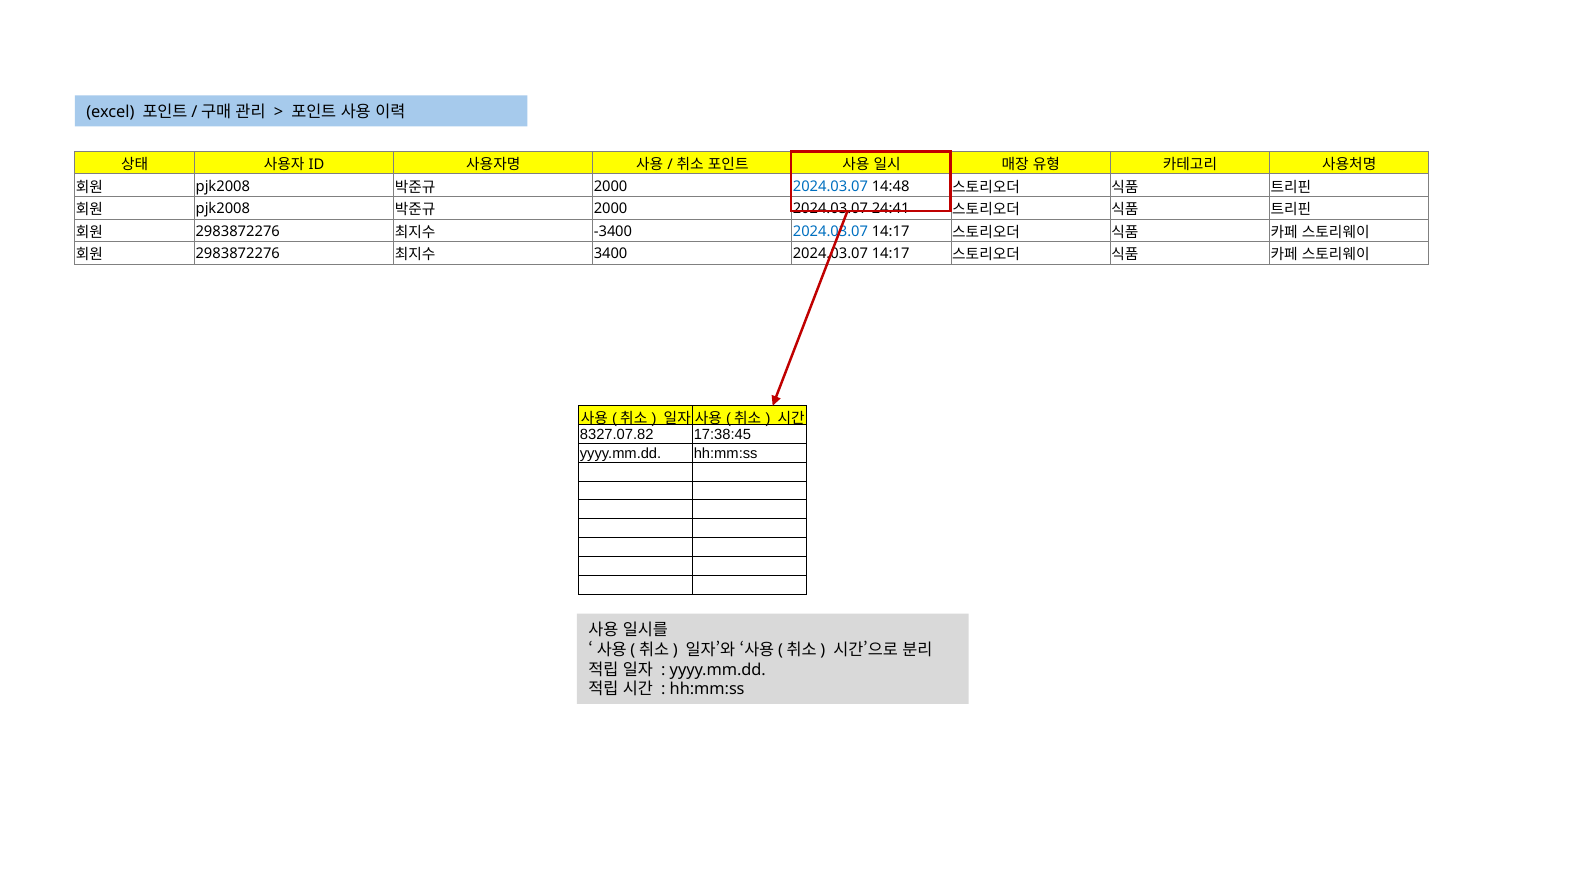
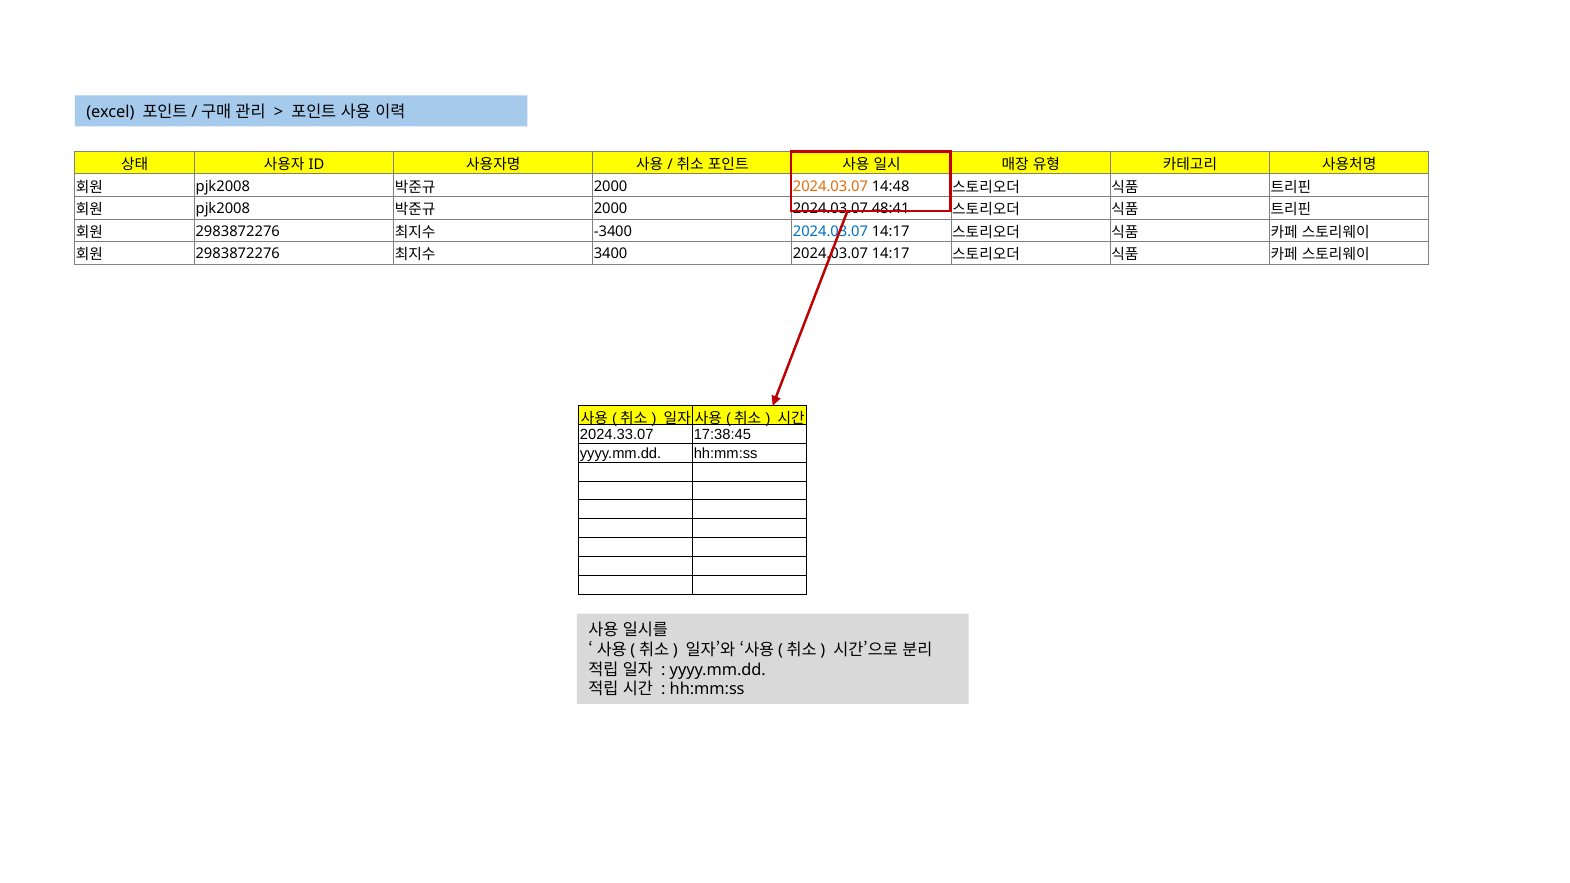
2024.03.07 colour: blue -> orange (830, 187)
24:41: 24:41 -> 48:41 (891, 209)
8327.07.82: 8327.07.82 -> 2024.33.07 (617, 435)
